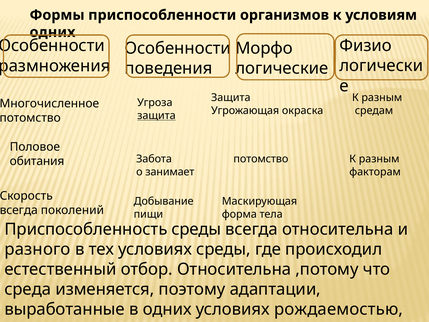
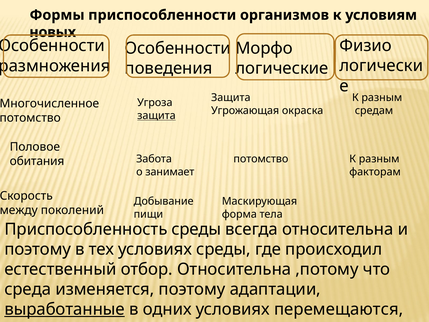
одних: одних -> новых (53, 32)
всегда: всегда -> между (19, 210)
разного: разного -> поэтому (38, 249)
выработанные underline: none -> present (65, 309)
рождаемостью: рождаемостью -> перемещаются (339, 309)
